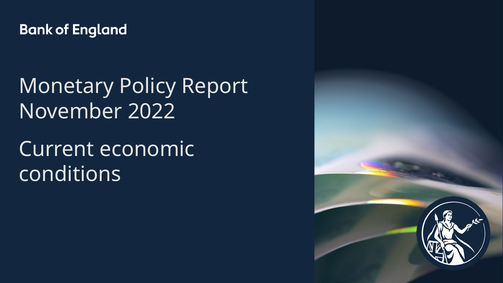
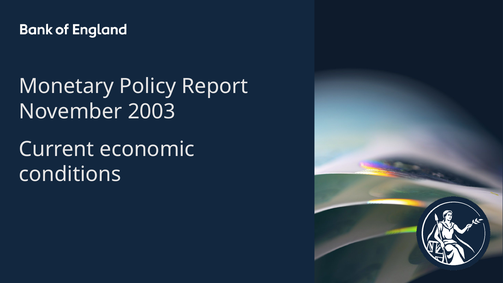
2022: 2022 -> 2003 (152, 111)
